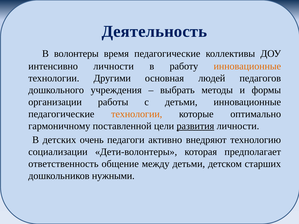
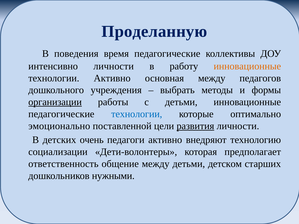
Деятельность: Деятельность -> Проделанную (154, 31)
волонтеры: волонтеры -> поведения (76, 54)
технологии Другими: Другими -> Активно (112, 78)
основная людей: людей -> между (212, 78)
организации underline: none -> present (55, 102)
технологии colour: orange -> blue (137, 114)
гармоничному: гармоничному -> эмоционально (59, 126)
